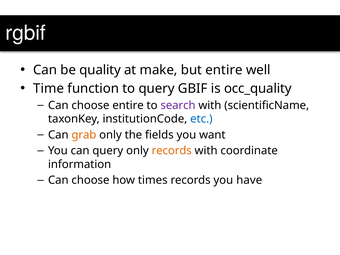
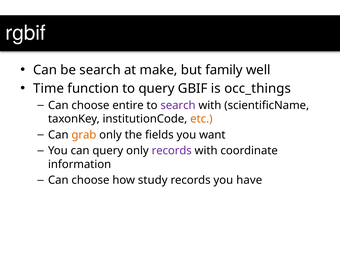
be quality: quality -> search (100, 70)
but entire: entire -> family (224, 70)
occ_quality: occ_quality -> occ_things (258, 89)
etc colour: blue -> orange (201, 119)
records colour: orange -> purple (172, 151)
times: times -> study (153, 180)
